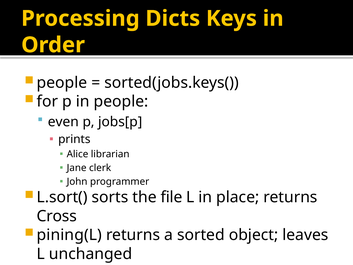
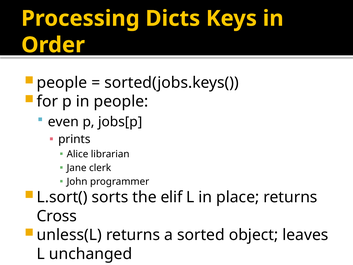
file: file -> elif (171, 197)
pining(L: pining(L -> unless(L (69, 235)
